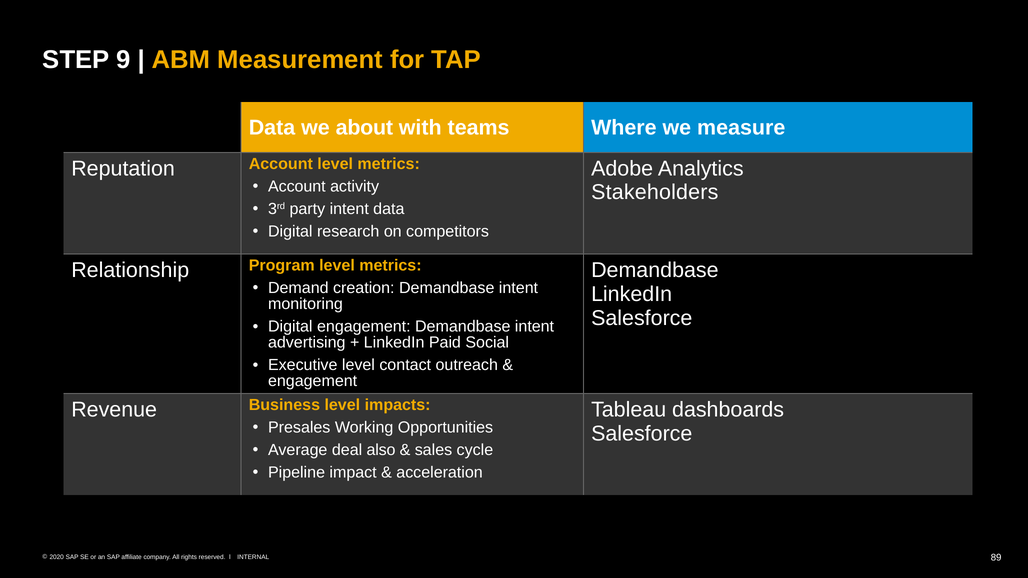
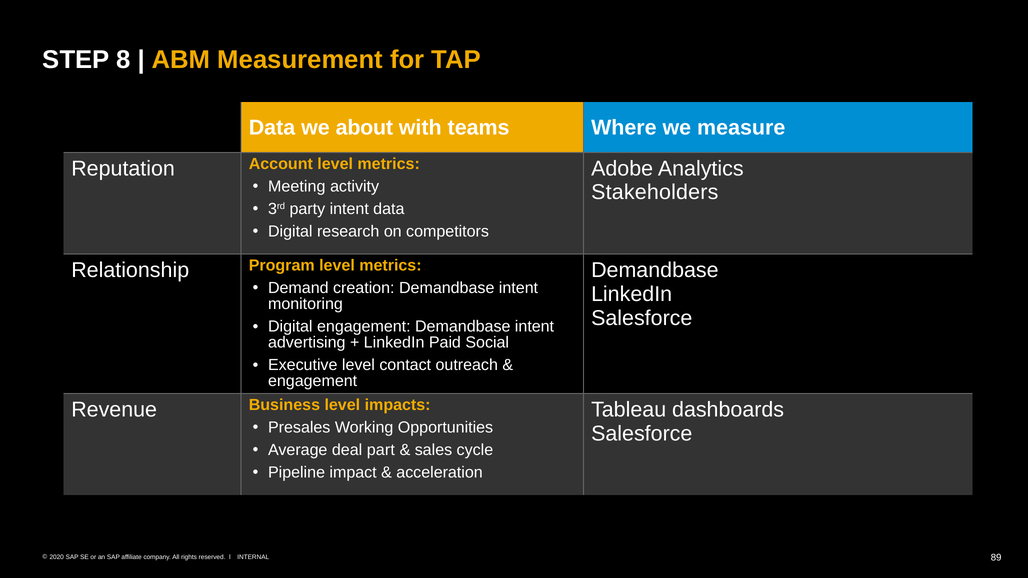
9: 9 -> 8 (123, 60)
Account: Account -> Meeting (297, 186)
also: also -> part (381, 450)
